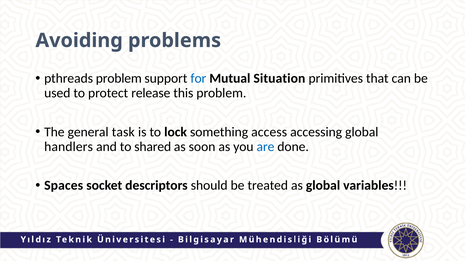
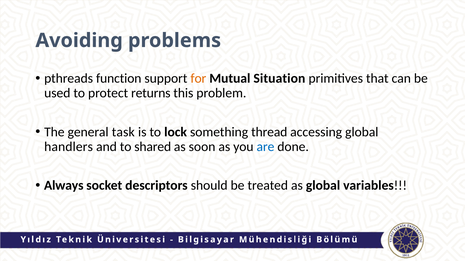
pthreads problem: problem -> function (119, 79)
for colour: blue -> orange (198, 79)
release: release -> returns (151, 93)
access: access -> thread (269, 132)
Spaces: Spaces -> Always (64, 186)
